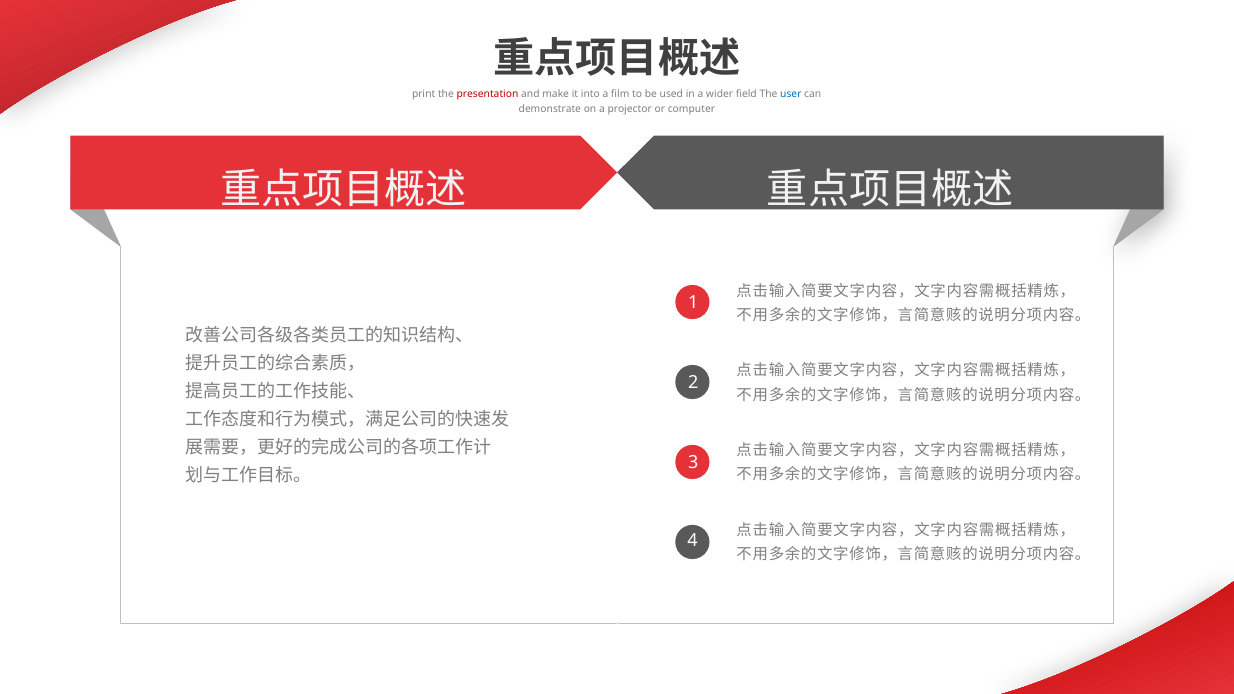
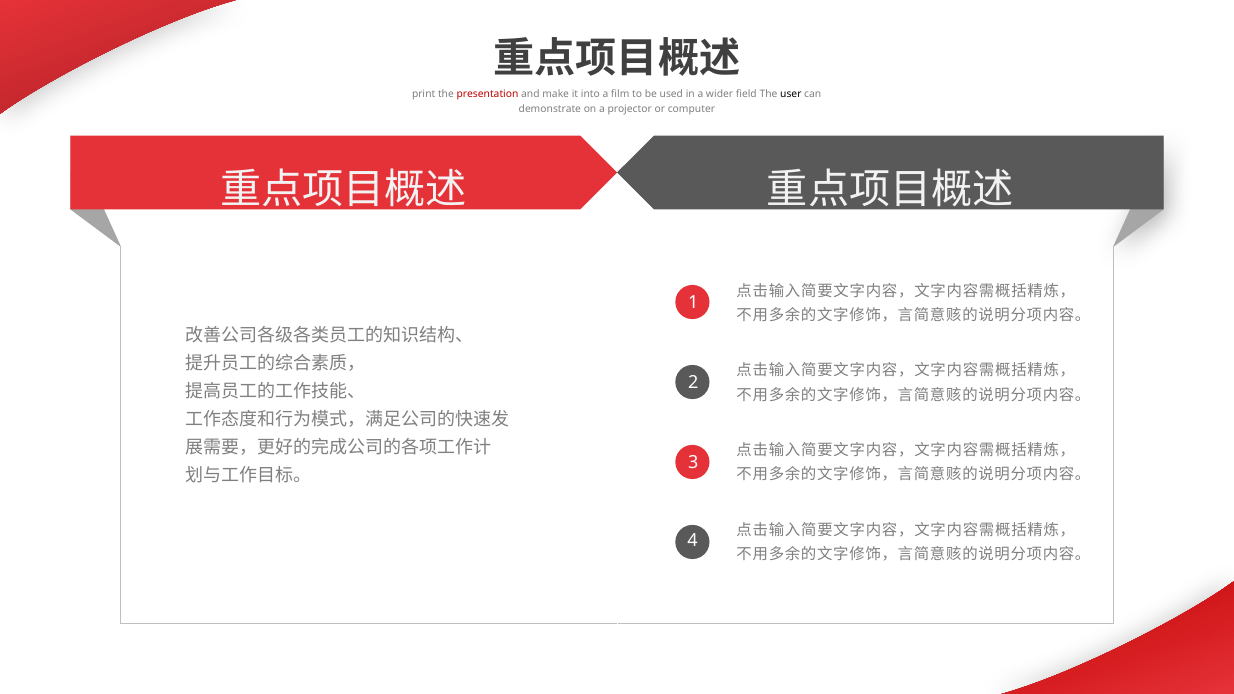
user colour: blue -> black (791, 95)
